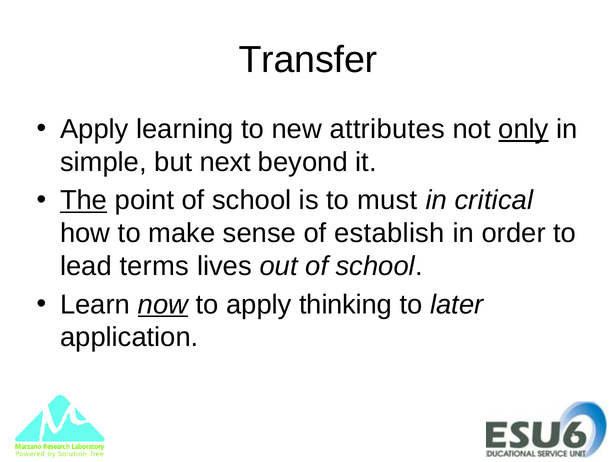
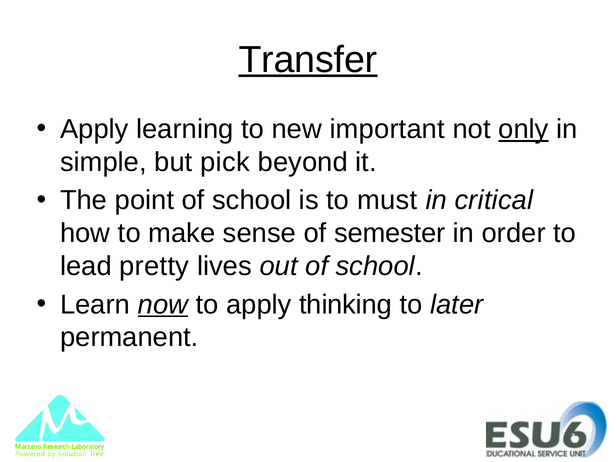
Transfer underline: none -> present (308, 60)
attributes: attributes -> important (387, 129)
next: next -> pick (225, 162)
The underline: present -> none (84, 200)
establish: establish -> semester (390, 233)
terms: terms -> pretty (154, 266)
application: application -> permanent (129, 337)
